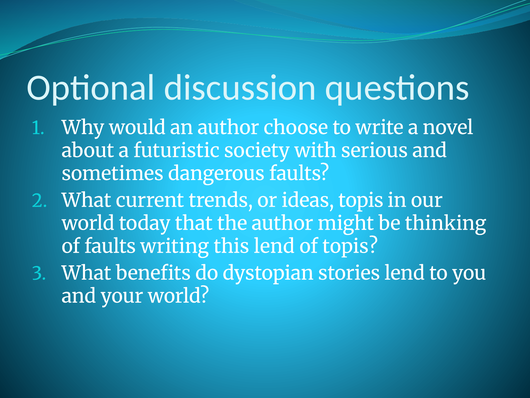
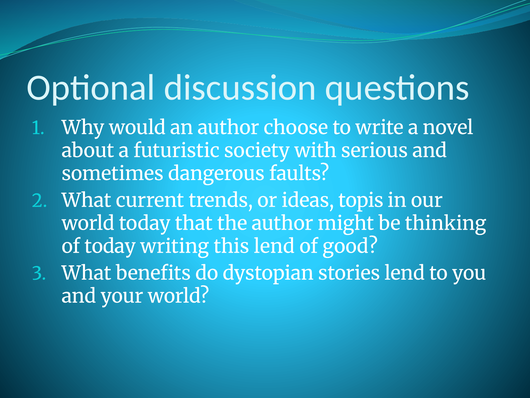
of faults: faults -> today (110, 246)
of topis: topis -> good (350, 246)
